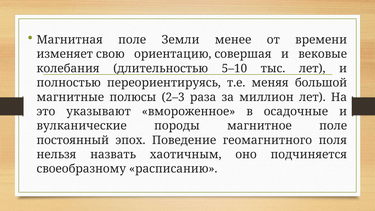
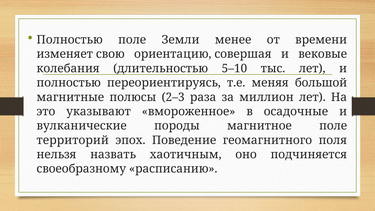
Магнитная: Магнитная -> Полностью (70, 40)
постоянный: постоянный -> территорий (73, 140)
